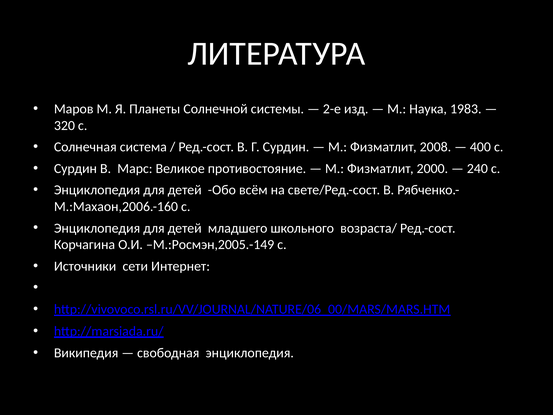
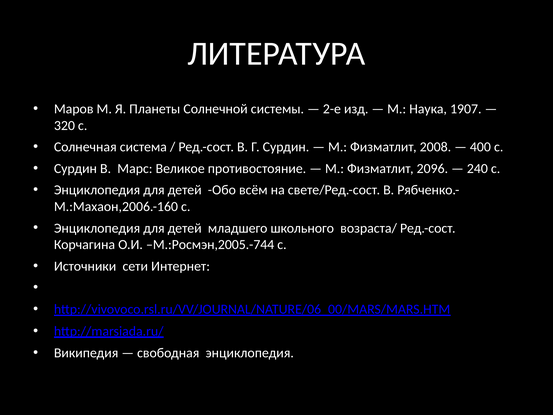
1983: 1983 -> 1907 (466, 109)
2000: 2000 -> 2096 (432, 168)
М.:Росмэн,2005.-149: М.:Росмэн,2005.-149 -> М.:Росмэн,2005.-744 (210, 245)
